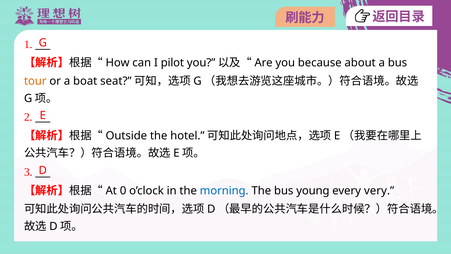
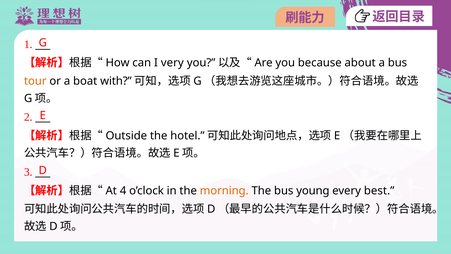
pilot: pilot -> very (172, 63)
seat: seat -> with (116, 81)
0: 0 -> 4 (123, 191)
morning colour: blue -> orange (224, 191)
very: very -> best (379, 191)
